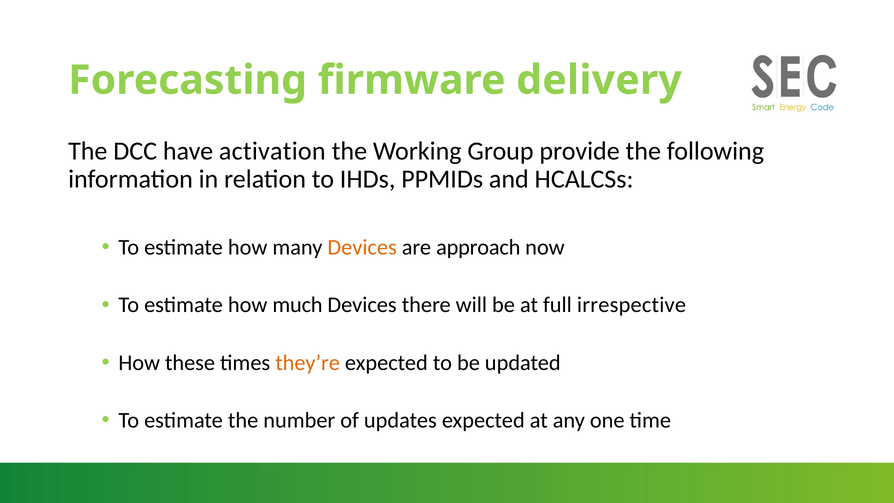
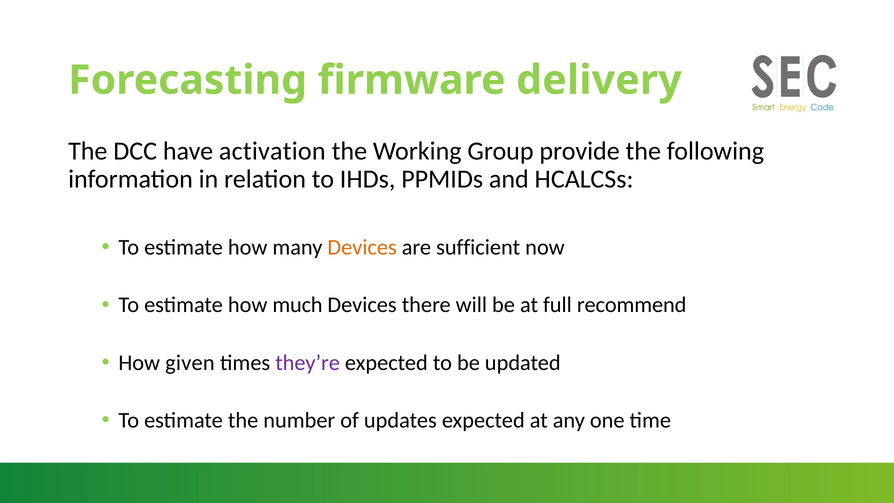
approach: approach -> sufficient (478, 247)
irrespective: irrespective -> recommend (632, 305)
these: these -> given (190, 363)
they’re colour: orange -> purple (308, 363)
